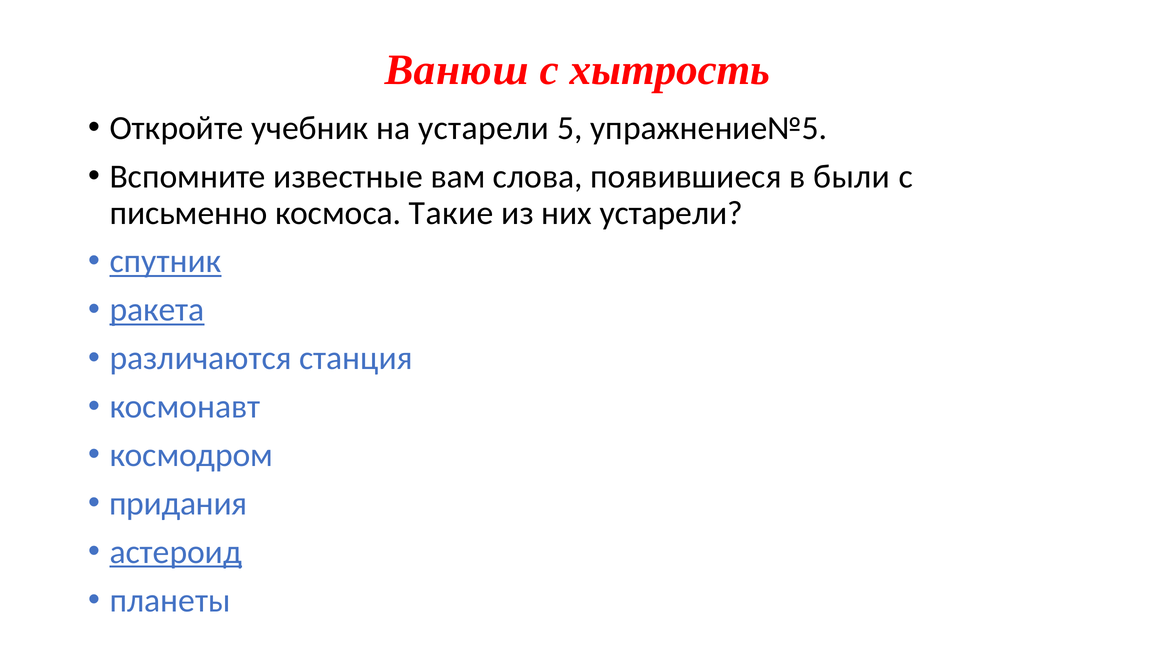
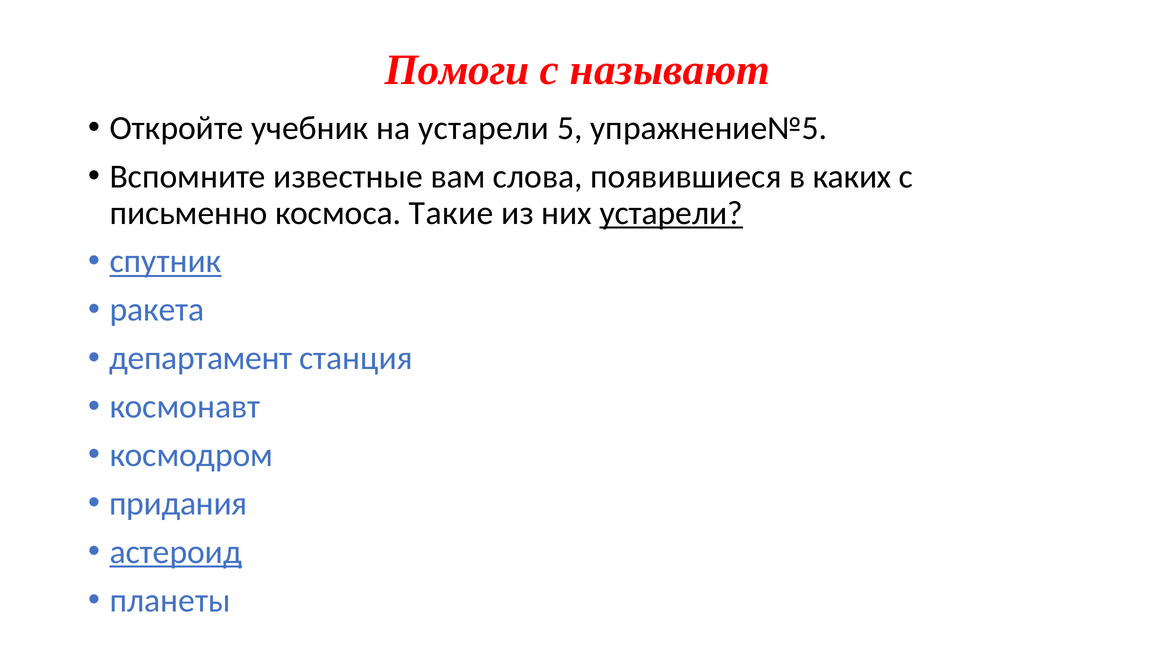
Ванюш: Ванюш -> Помоги (457, 70)
хытрость: хытрость -> называют (670, 70)
были: были -> каких (852, 176)
устарели underline: none -> present (671, 213)
ракета underline: present -> none (157, 310)
различаются: различаются -> департамент (201, 358)
